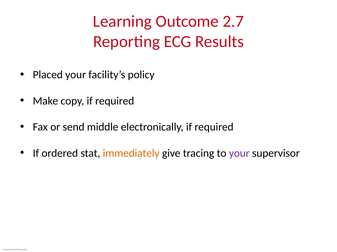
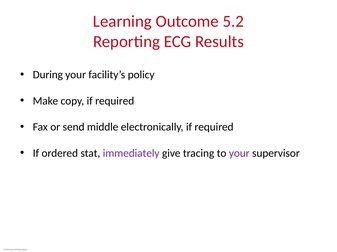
2.7: 2.7 -> 5.2 (233, 21)
Placed: Placed -> During (48, 75)
immediately colour: orange -> purple (131, 154)
